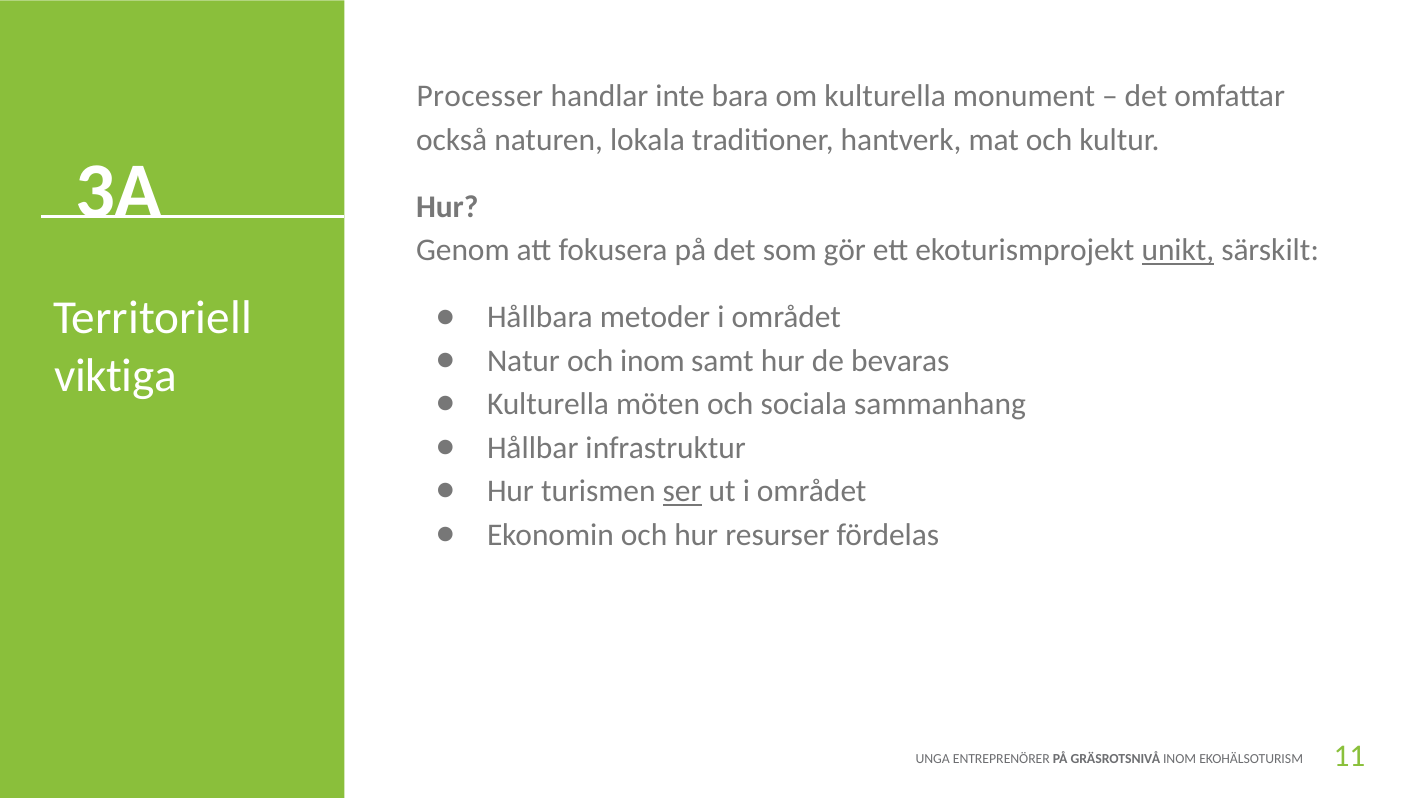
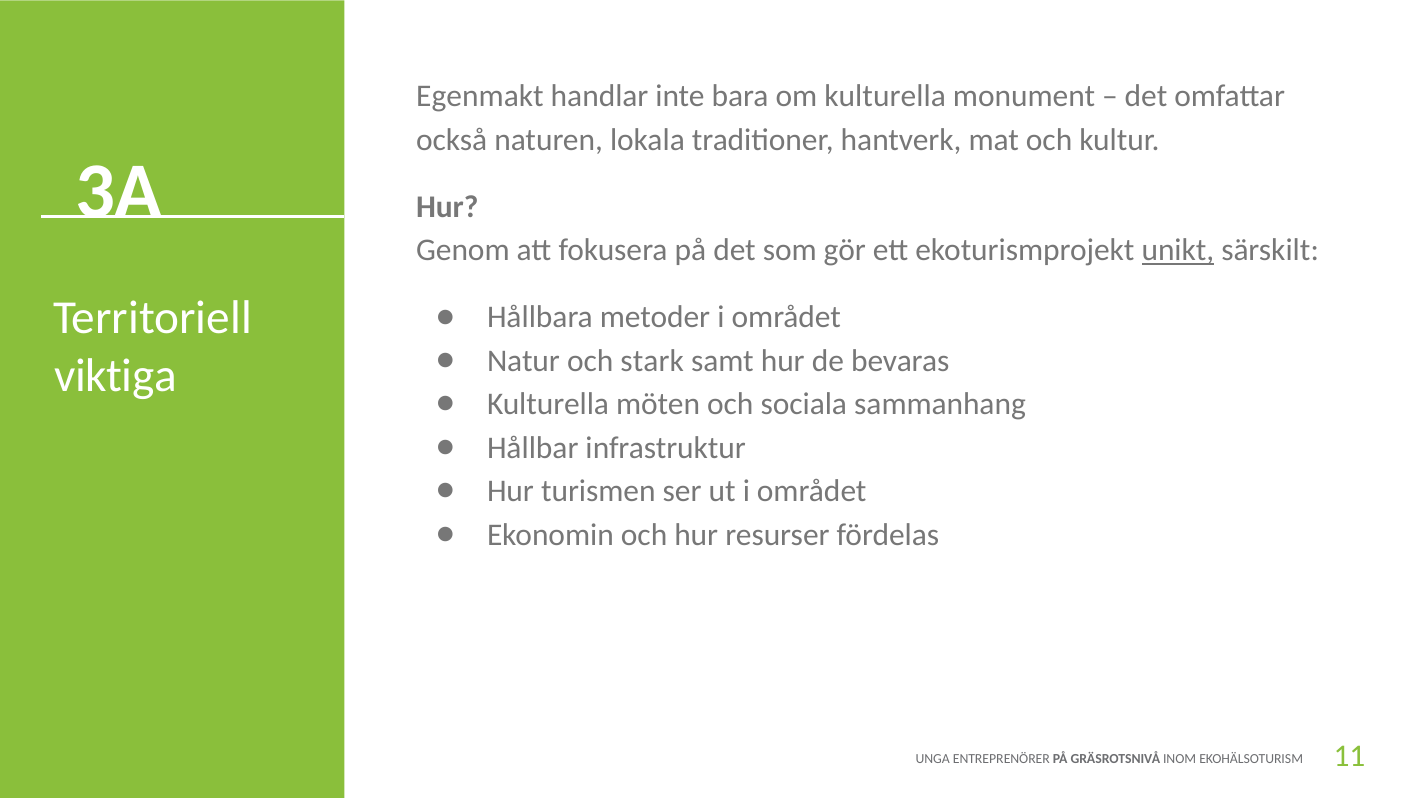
Processer: Processer -> Egenmakt (480, 96)
och inom: inom -> stark (652, 361)
ser underline: present -> none (682, 491)
